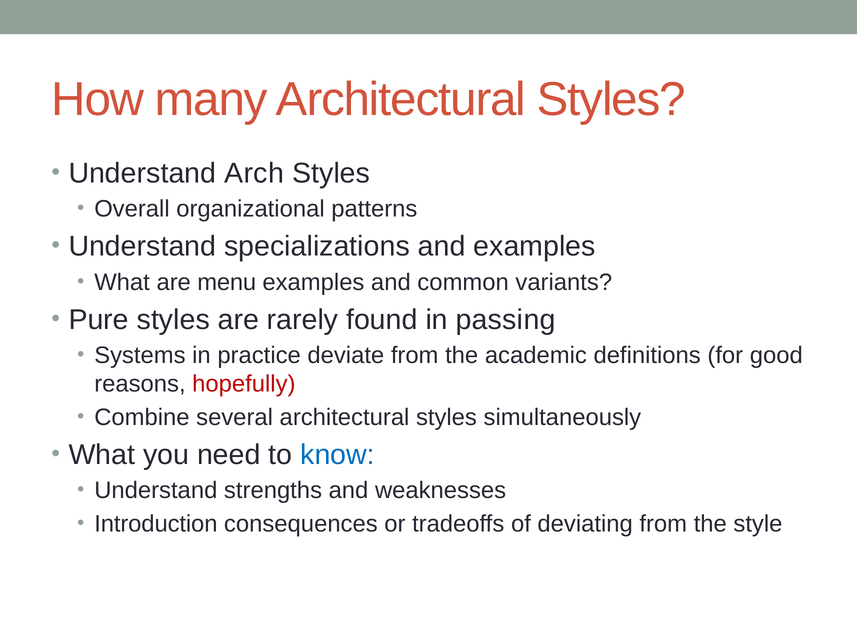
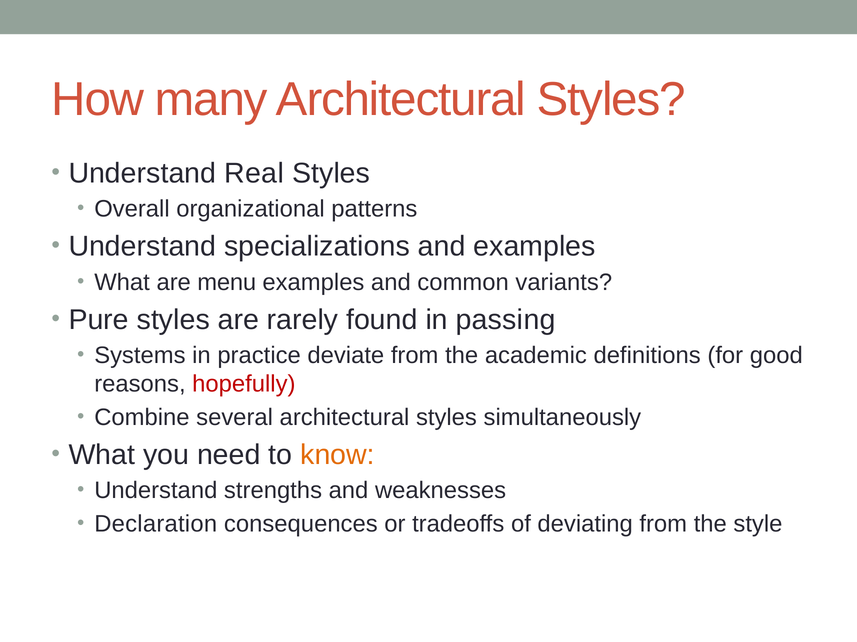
Arch: Arch -> Real (254, 173)
know colour: blue -> orange (338, 455)
Introduction: Introduction -> Declaration (156, 524)
